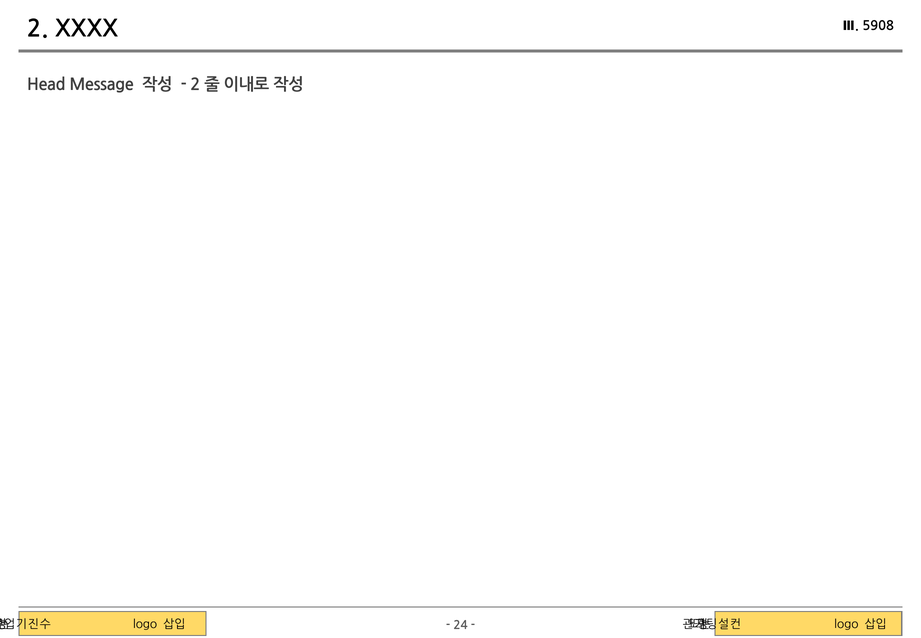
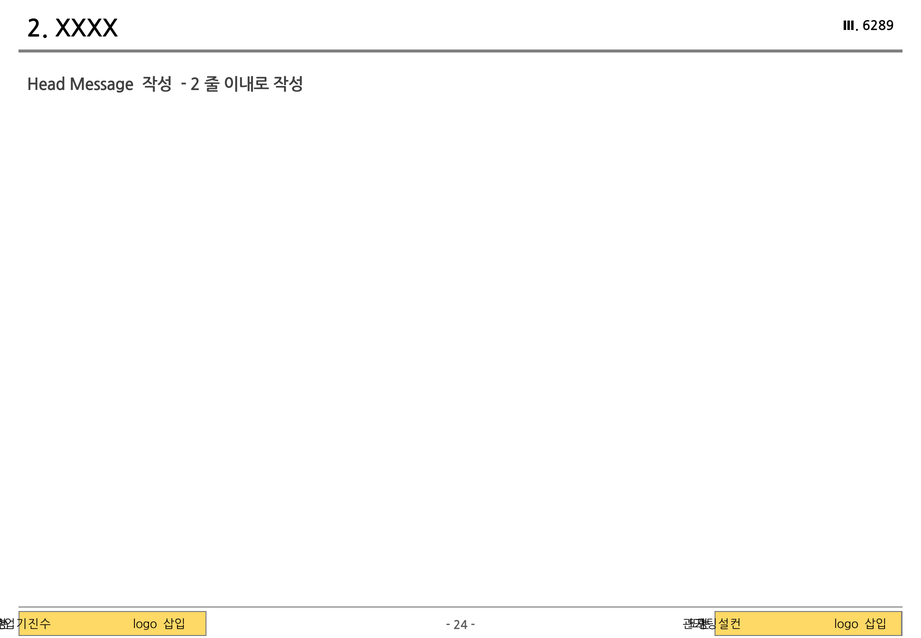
5908: 5908 -> 6289 (878, 26)
